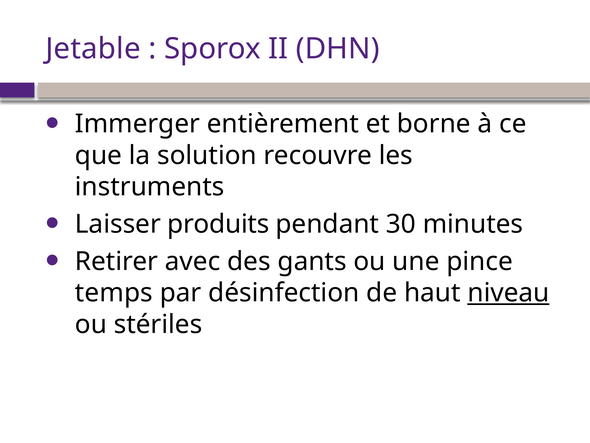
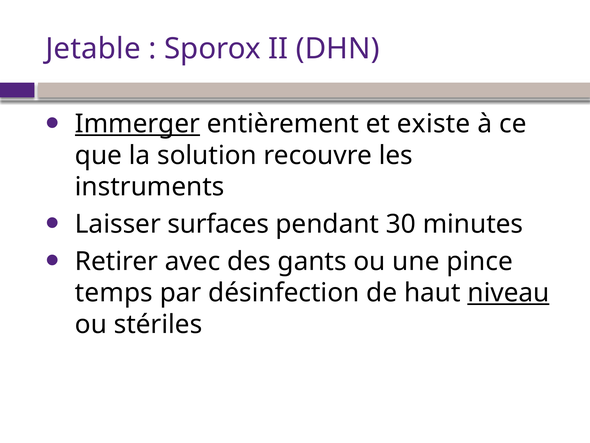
Immerger underline: none -> present (137, 124)
borne: borne -> existe (434, 124)
produits: produits -> surfaces (218, 224)
